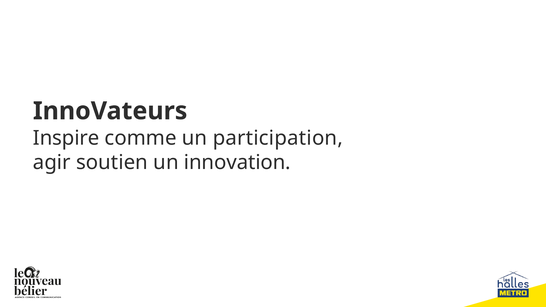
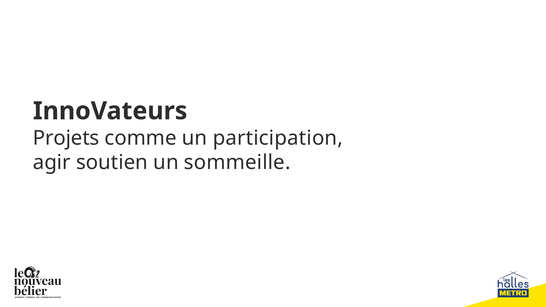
Inspire: Inspire -> Projets (66, 138)
innovation: innovation -> sommeille (237, 163)
